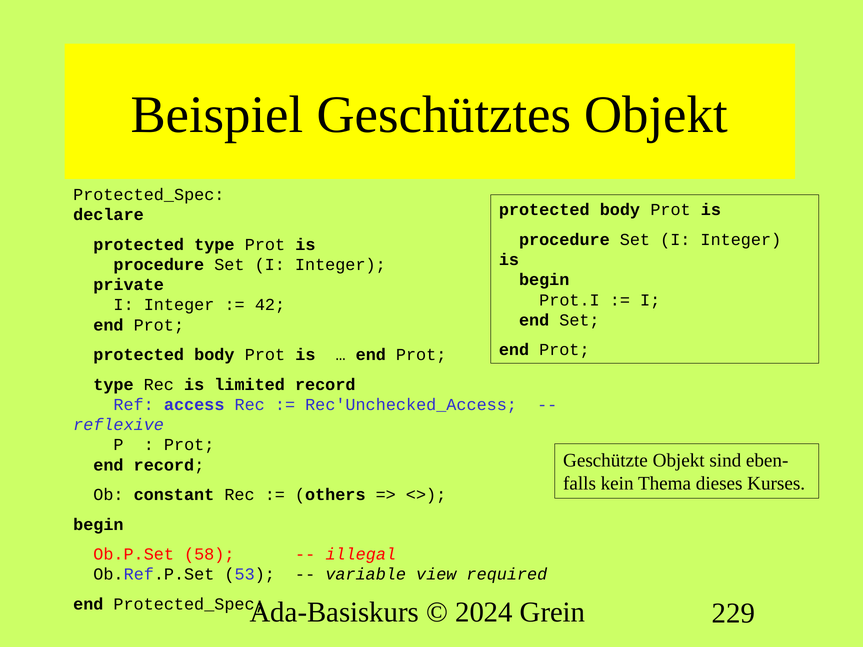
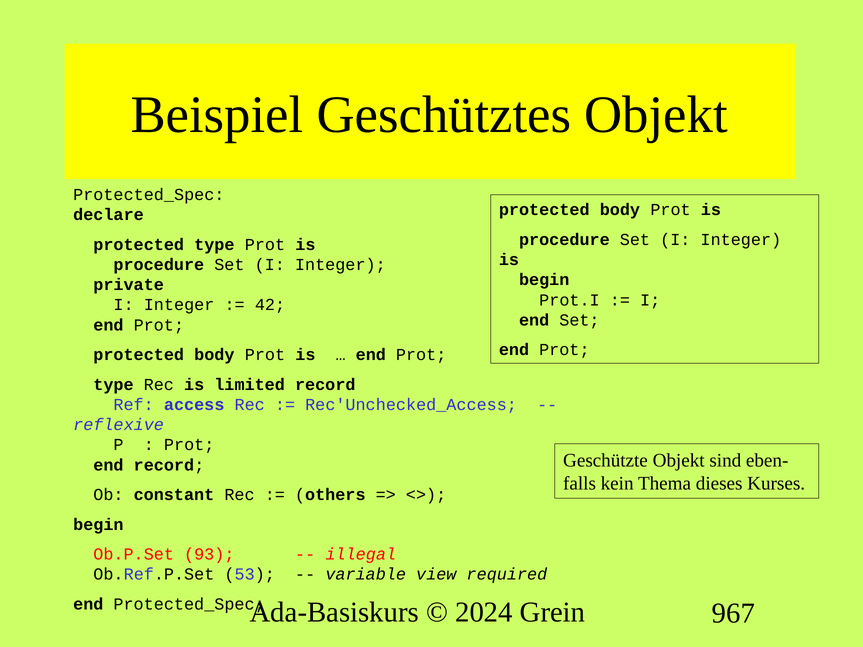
58: 58 -> 93 (209, 554)
229: 229 -> 967 (733, 613)
